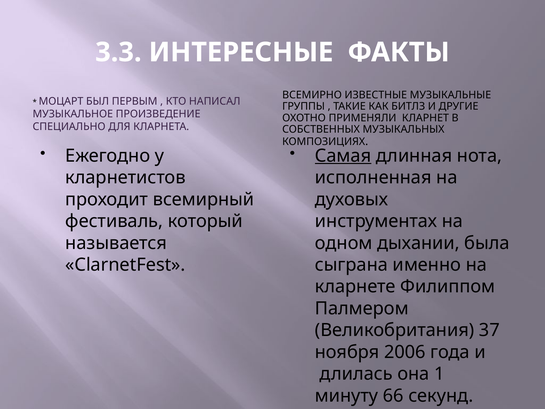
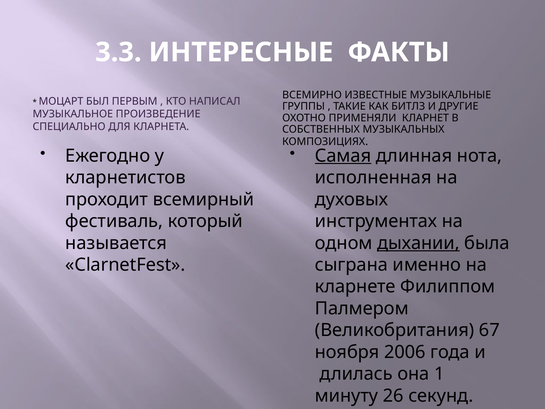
дыхании underline: none -> present (418, 243)
37: 37 -> 67 (489, 330)
66: 66 -> 26 (393, 395)
